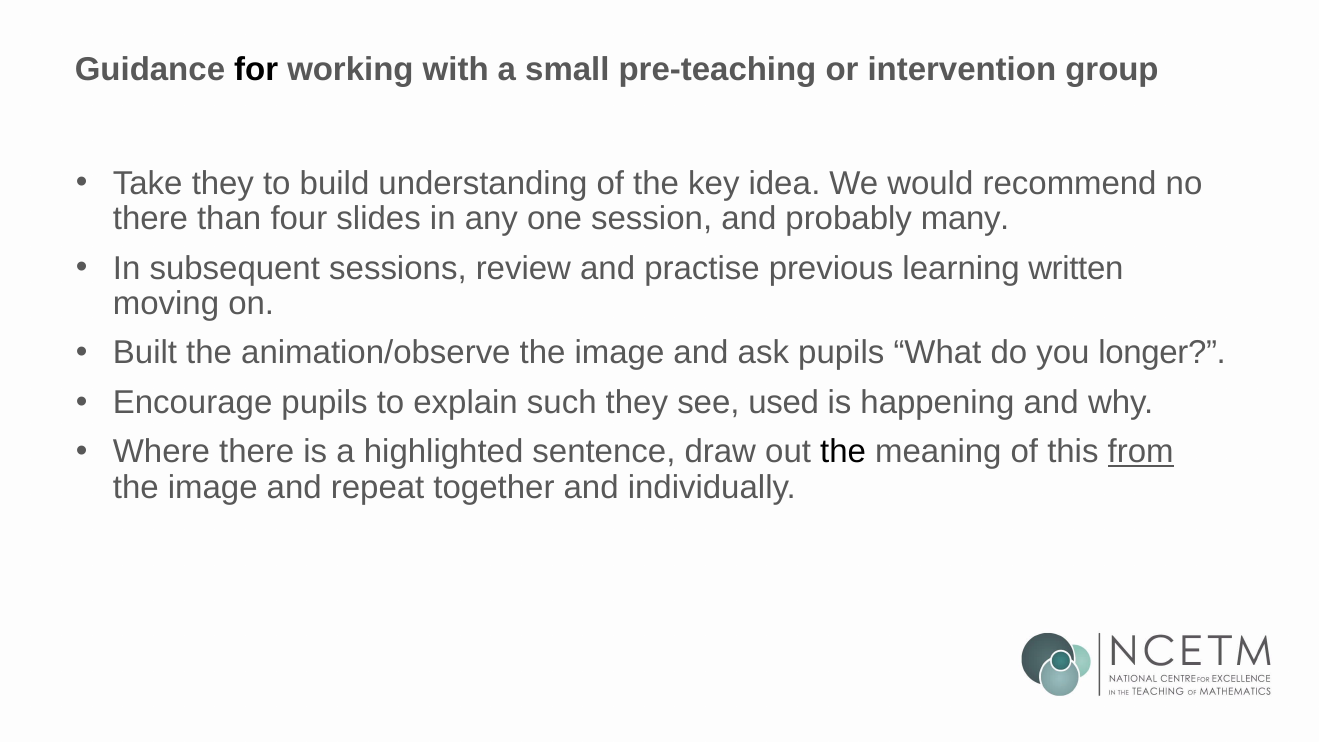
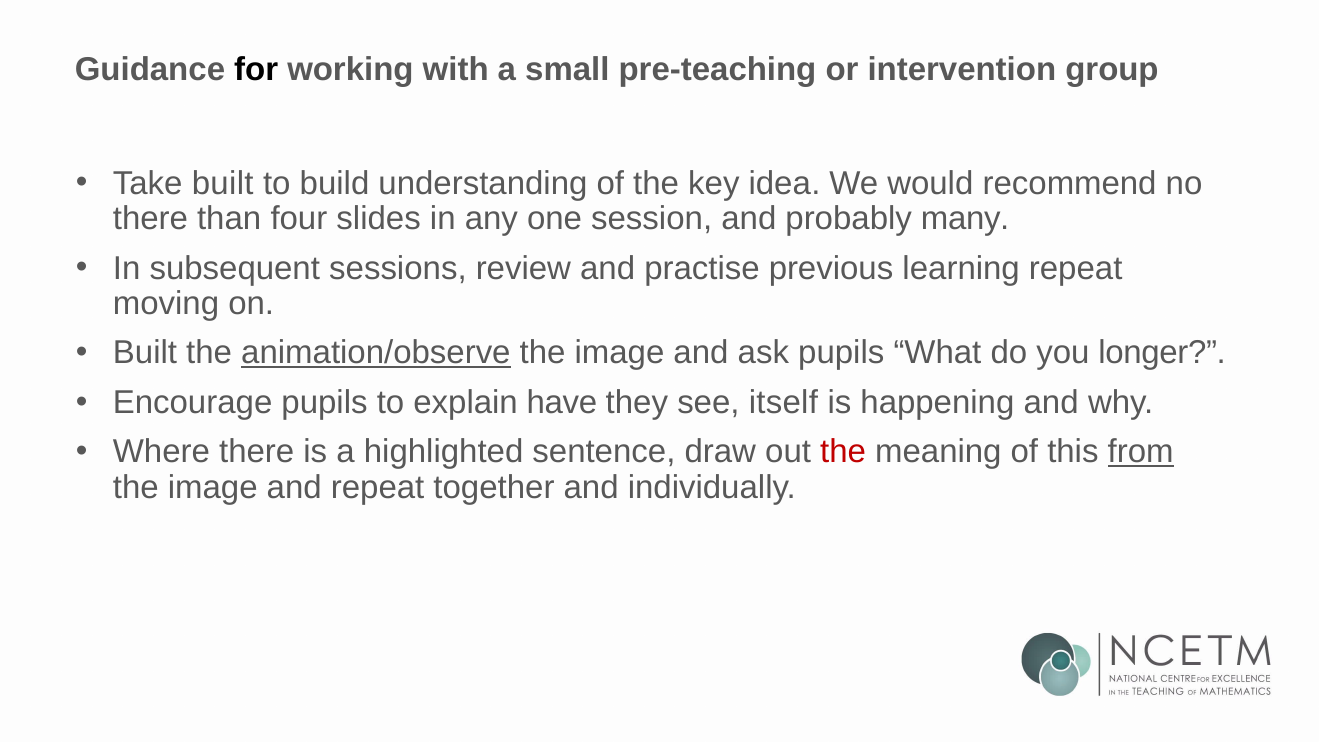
Take they: they -> built (223, 183)
learning written: written -> repeat (1076, 268)
animation/observe underline: none -> present (376, 353)
such: such -> have (562, 402)
used: used -> itself (783, 402)
the colour: black -> red (843, 452)
